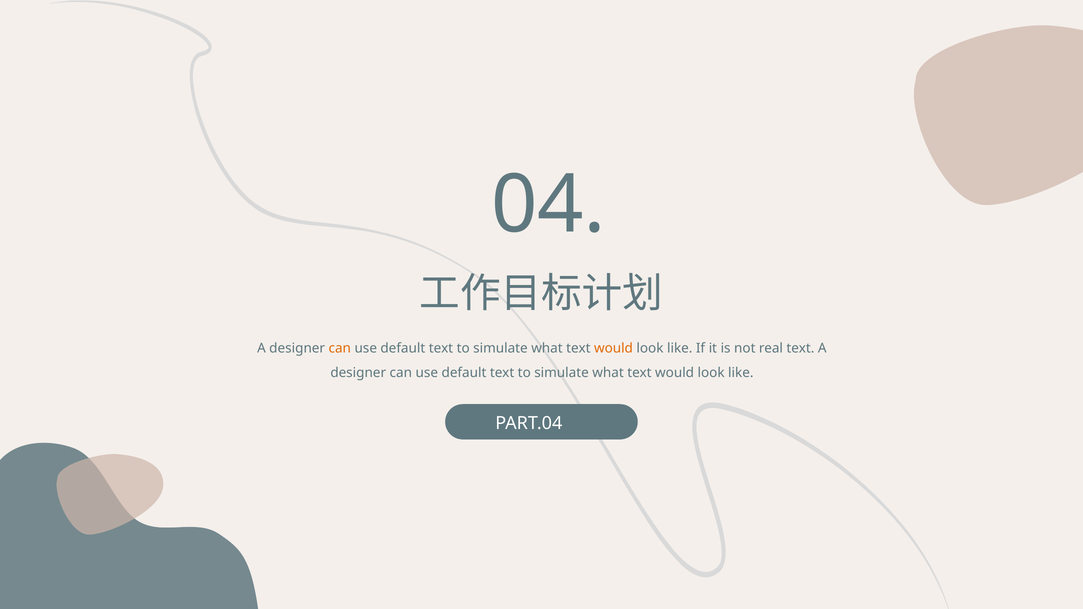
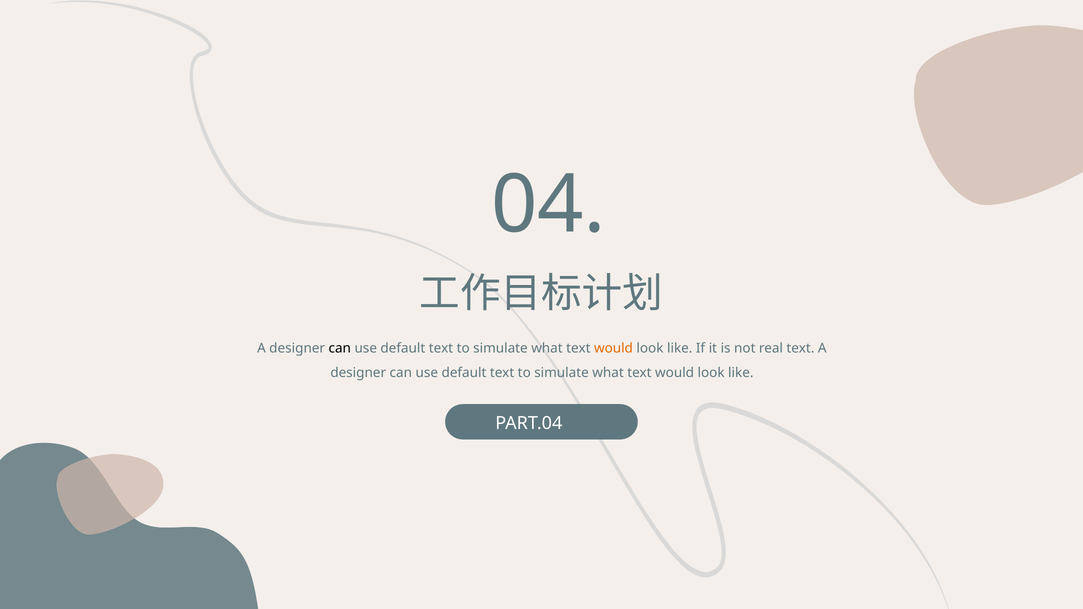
can colour: orange -> black (340, 348)
